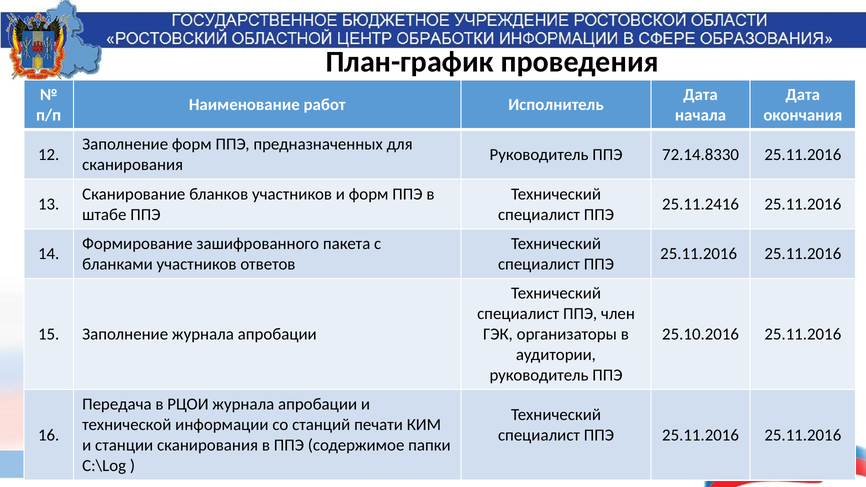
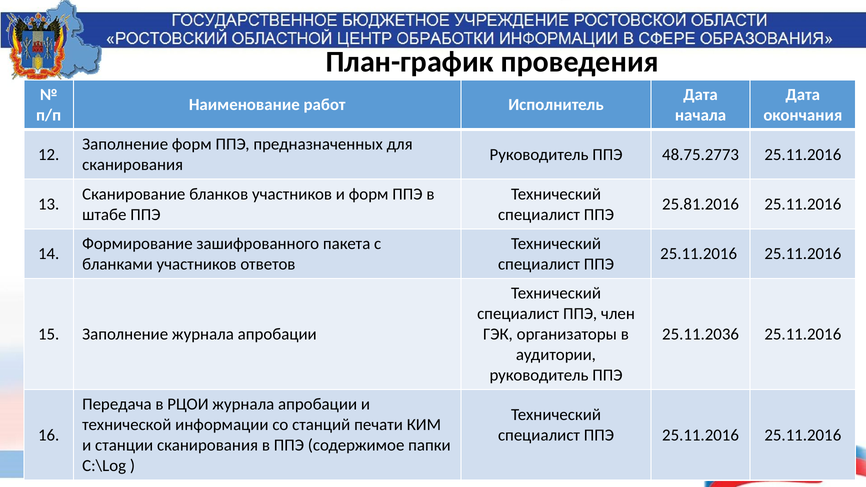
72.14.8330: 72.14.8330 -> 48.75.2773 (701, 155)
25.11.2416: 25.11.2416 -> 25.81.2016 (701, 204)
25.10.2016: 25.10.2016 -> 25.11.2036 (701, 334)
